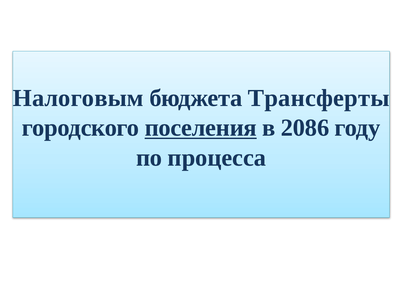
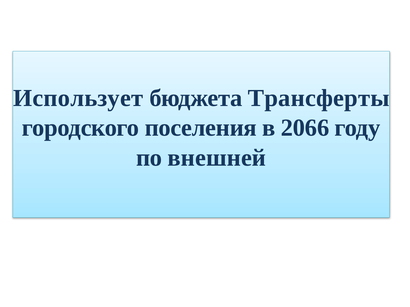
Налоговым: Налоговым -> Использует (78, 98)
поселения underline: present -> none (201, 128)
2086: 2086 -> 2066 (305, 128)
процесса: процесса -> внешней (217, 158)
